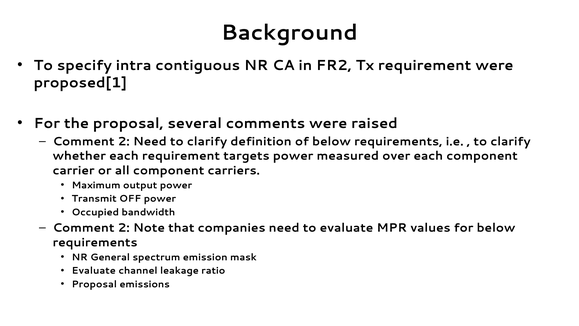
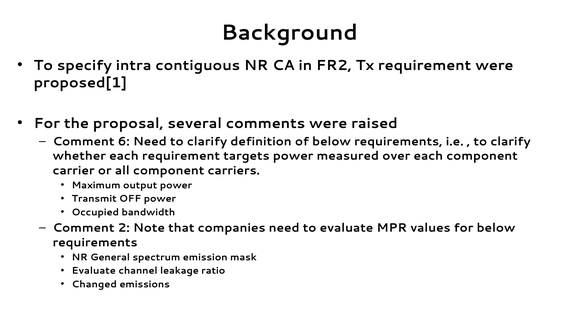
2: 2 -> 6 (124, 141)
Proposal: Proposal -> Changed (94, 284)
